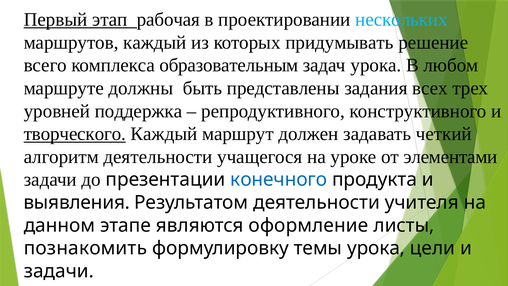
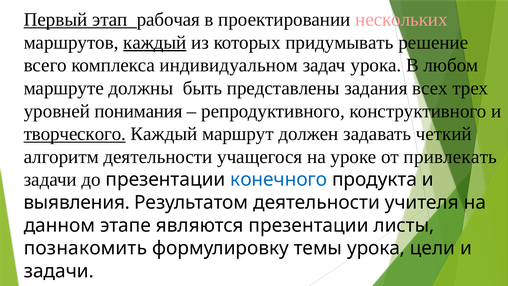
нескольких colour: light blue -> pink (401, 20)
каждый underline: none -> present (155, 42)
образовательным: образовательным -> индивидуальном (229, 65)
поддержка: поддержка -> понимания (139, 111)
элементами: элементами -> привлекать (450, 157)
являются оформление: оформление -> презентации (309, 225)
